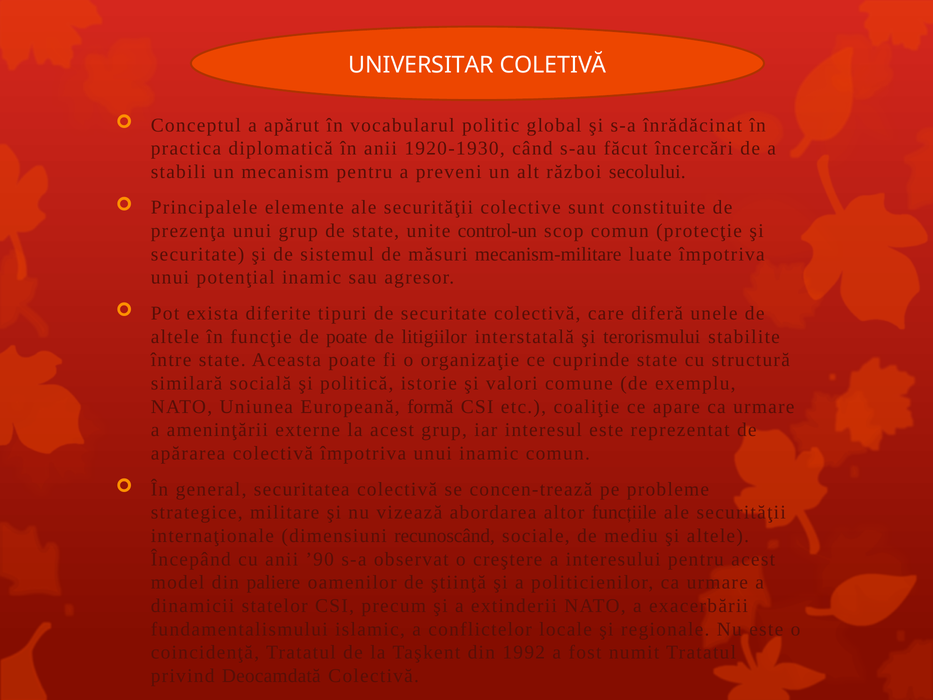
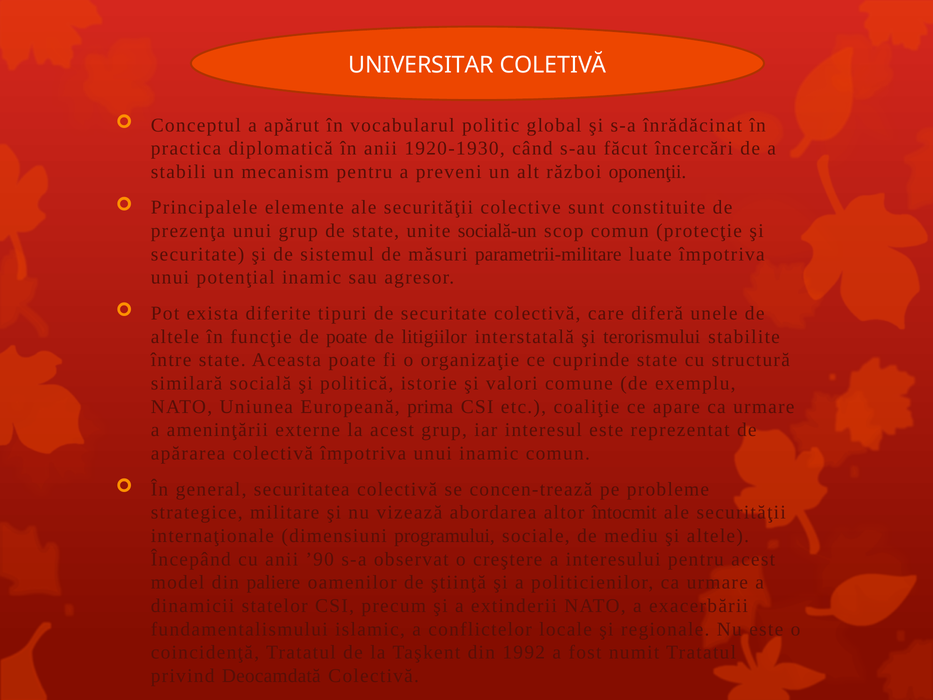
secolului: secolului -> oponenţii (647, 172)
control-un: control-un -> socială-un (497, 231)
mecanism-militare: mecanism-militare -> parametrii-militare (548, 254)
formă: formă -> prima (430, 407)
funcțiile: funcțiile -> întocmit (624, 512)
recunoscând: recunoscând -> programului (445, 536)
